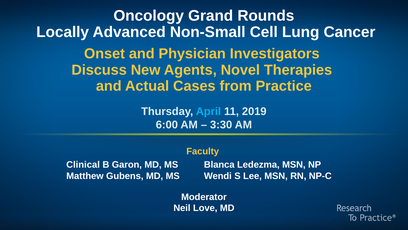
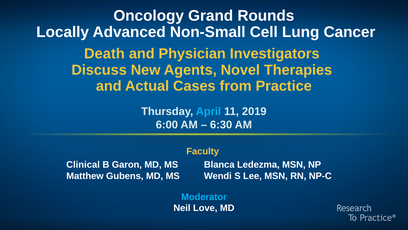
Onset: Onset -> Death (104, 54)
3:30: 3:30 -> 6:30 (221, 125)
Moderator colour: white -> light blue (204, 197)
